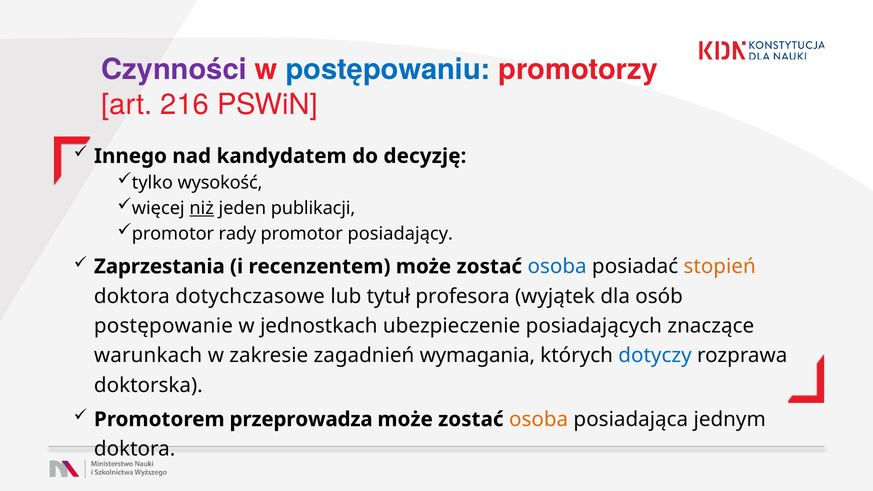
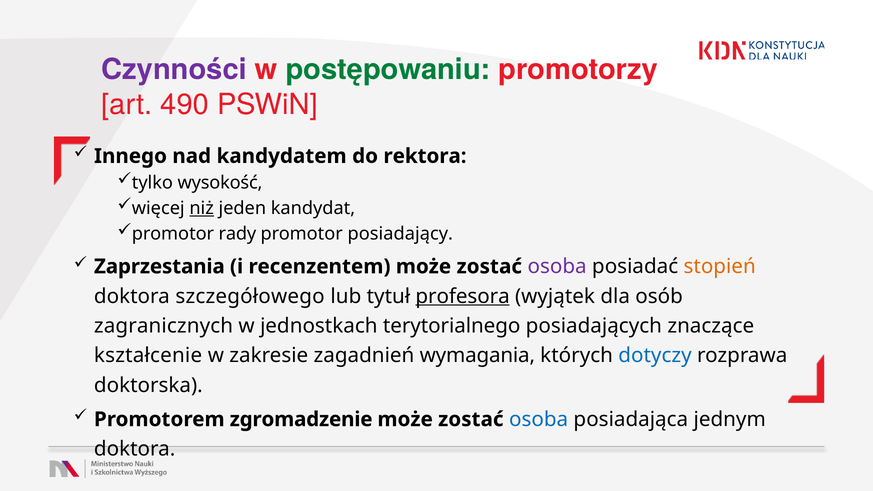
postępowaniu colour: blue -> green (388, 70)
216: 216 -> 490 (185, 105)
decyzję: decyzję -> rektora (425, 156)
publikacji: publikacji -> kandydat (313, 208)
osoba colour: blue -> purple (557, 267)
dotychczasowe: dotychczasowe -> szczegółowego (250, 296)
profesora underline: none -> present (463, 296)
postępowanie: postępowanie -> zagranicznych (164, 326)
ubezpieczenie: ubezpieczenie -> terytorialnego (452, 326)
warunkach: warunkach -> kształcenie (148, 356)
przeprowadza: przeprowadza -> zgromadzenie (301, 419)
osoba colour: orange -> blue (539, 419)
